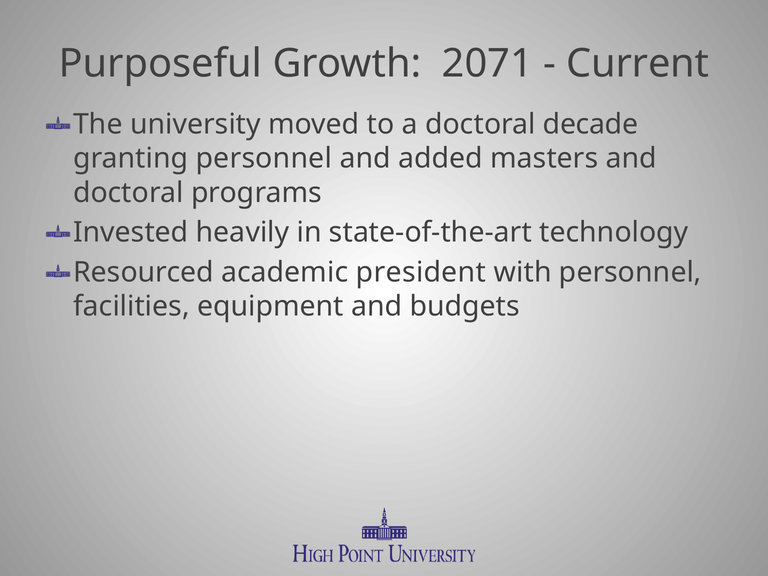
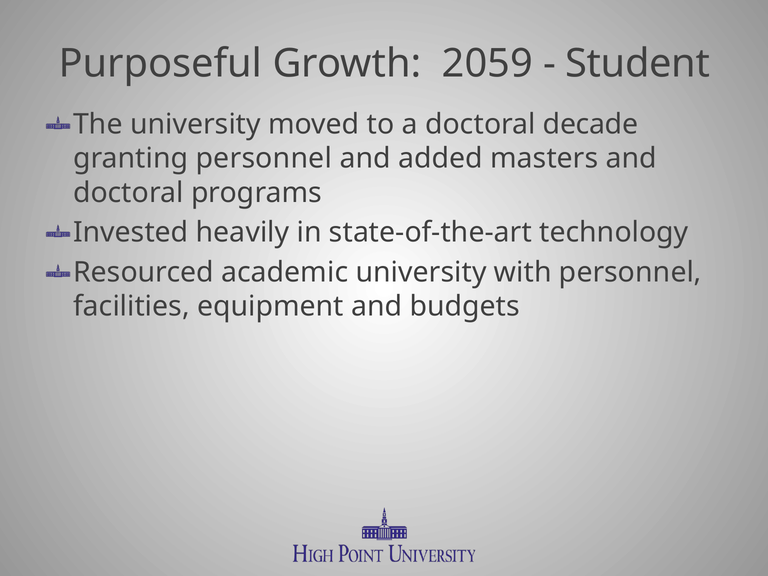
2071: 2071 -> 2059 (487, 64)
Current: Current -> Student (638, 64)
academic president: president -> university (421, 272)
